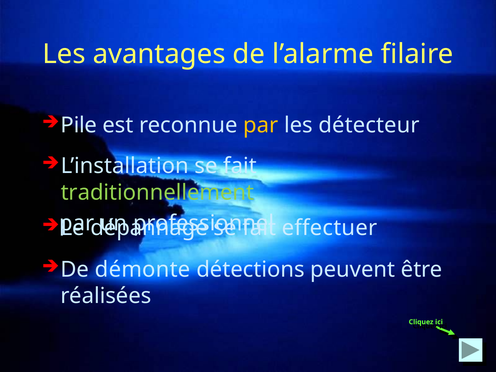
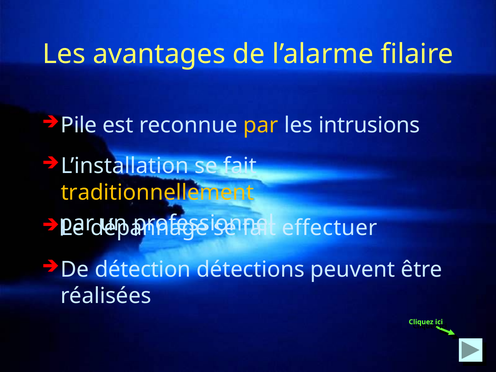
détecteur: détecteur -> intrusions (369, 125)
traditionnellement colour: light green -> yellow (157, 192)
démonte: démonte -> détection (143, 270)
